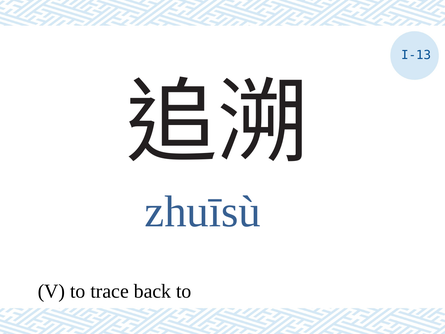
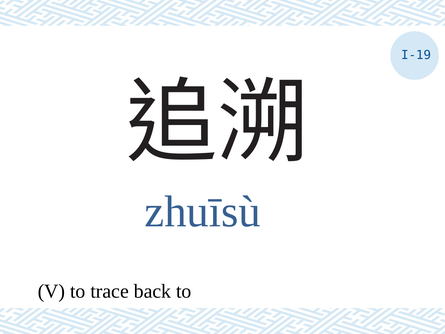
I-13: I-13 -> I-19 (416, 55)
